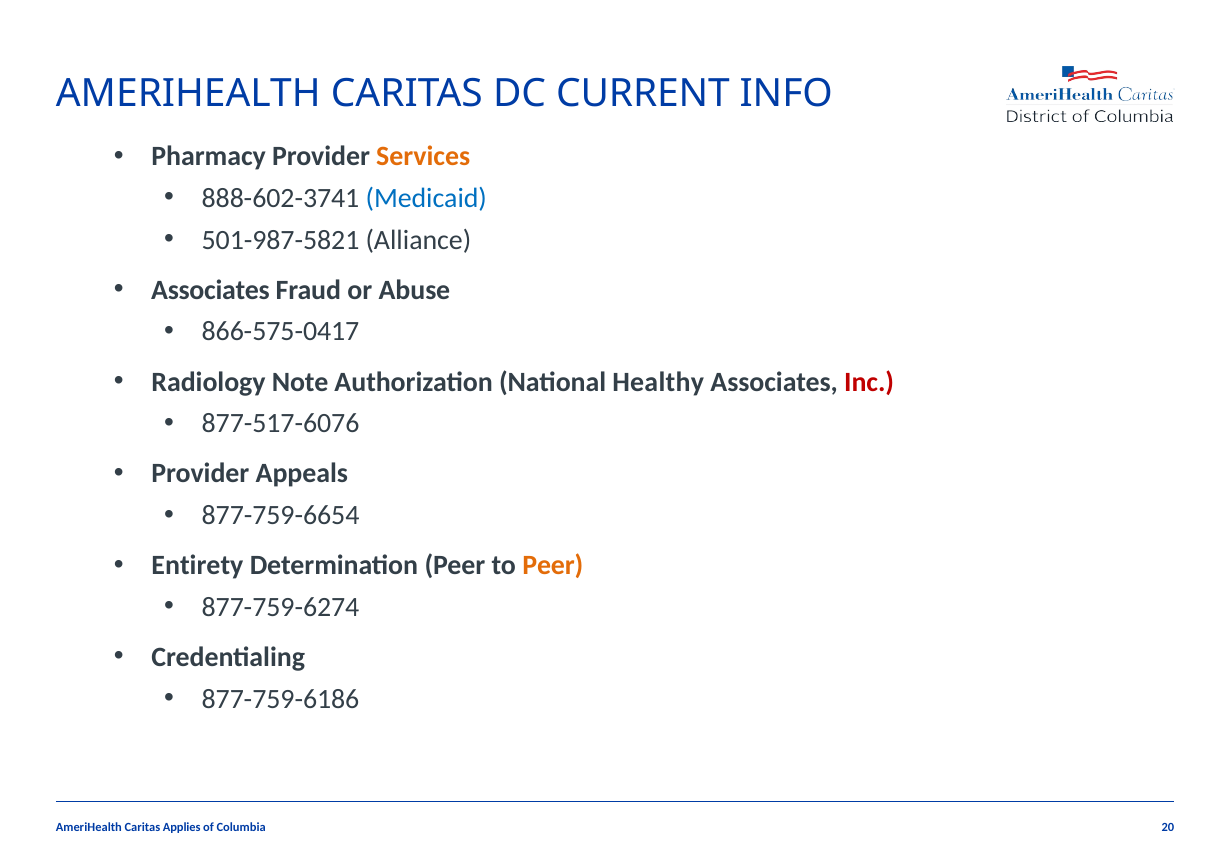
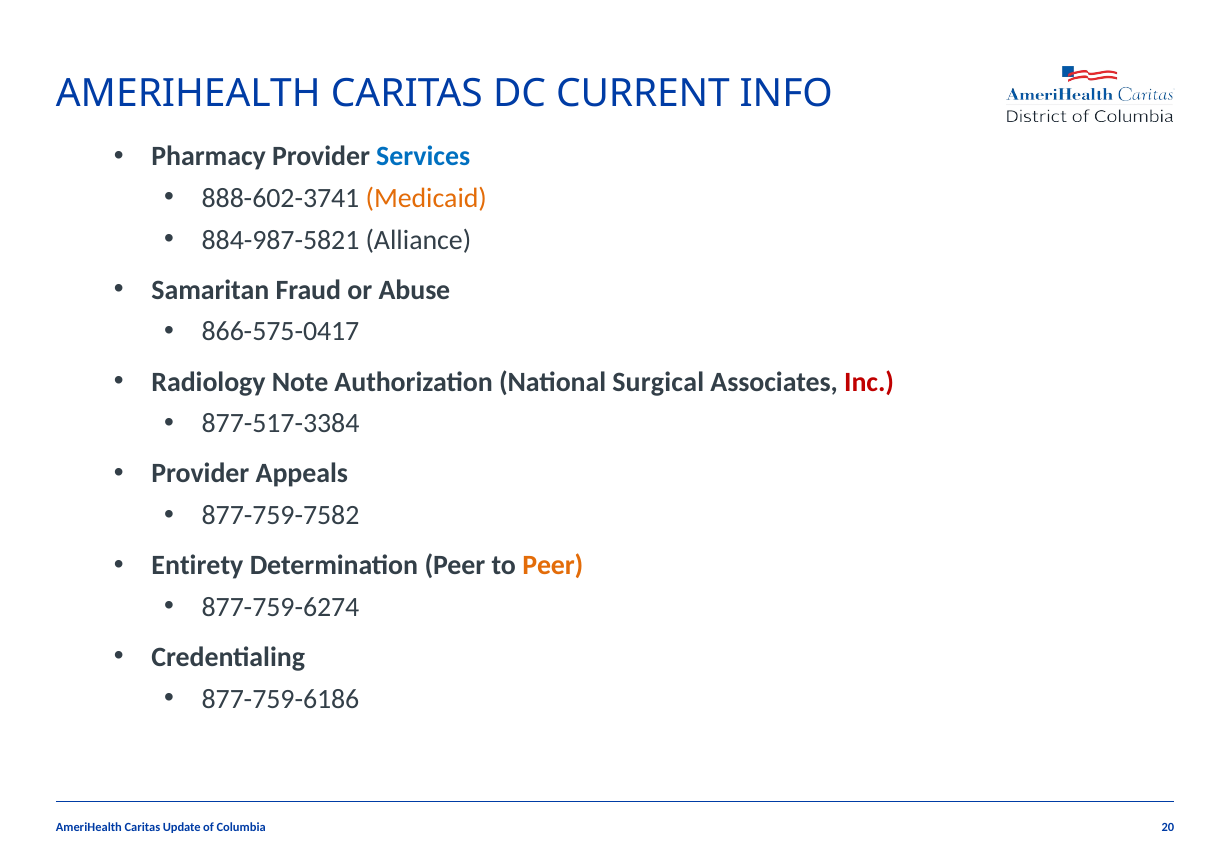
Services colour: orange -> blue (423, 156)
Medicaid colour: blue -> orange (426, 198)
501-987-5821: 501-987-5821 -> 884-987-5821 (281, 240)
Associates: Associates -> Samaritan (210, 290)
Healthy: Healthy -> Surgical (658, 382)
877-517-6076: 877-517-6076 -> 877-517-3384 (281, 423)
877-759-6654: 877-759-6654 -> 877-759-7582 (281, 515)
Applies: Applies -> Update (182, 828)
